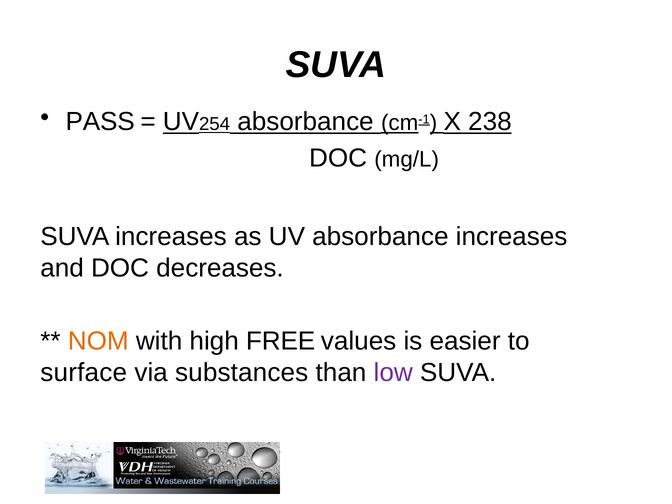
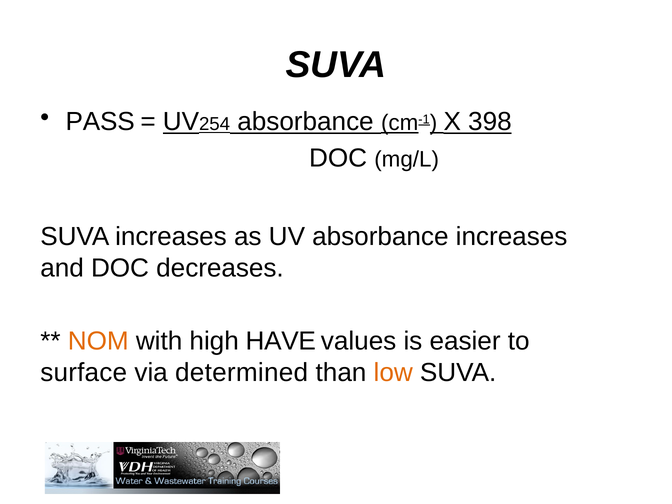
238: 238 -> 398 (490, 122)
FREE: FREE -> HAVE (281, 341)
substances: substances -> determined (242, 373)
low colour: purple -> orange (393, 373)
